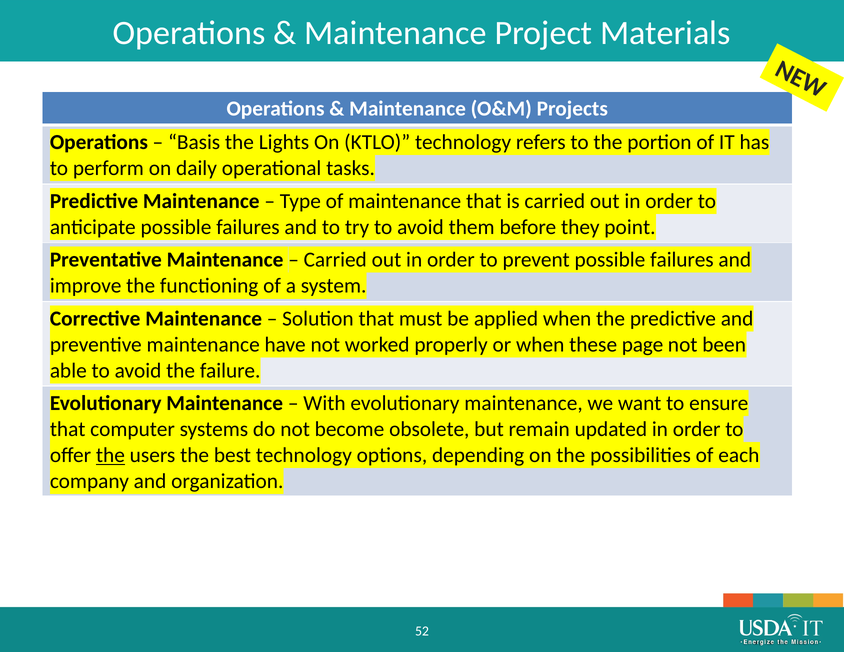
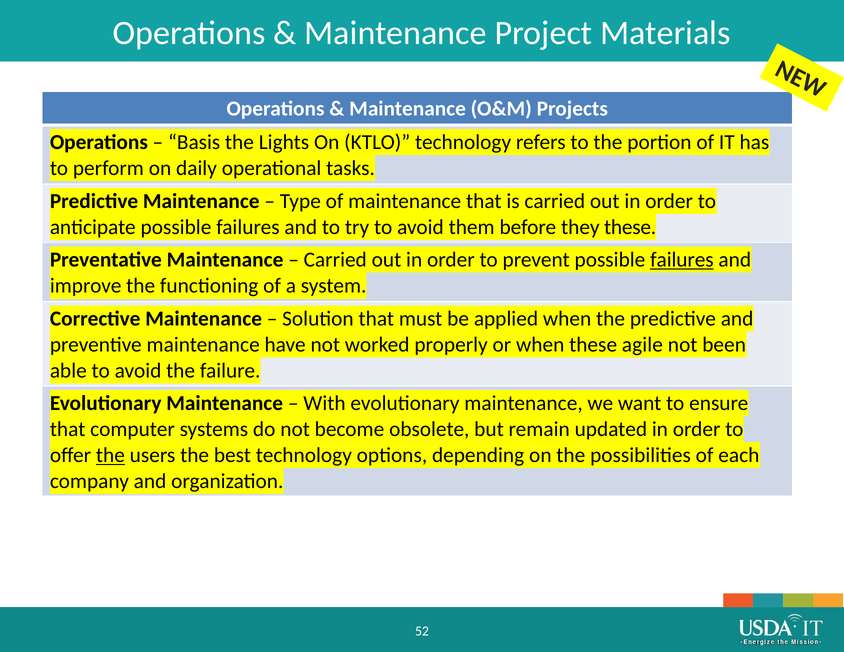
they point: point -> these (630, 227)
failures underline: none -> present (682, 260)
page: page -> agile (642, 345)
